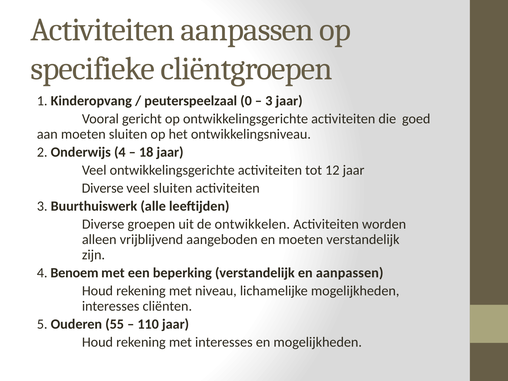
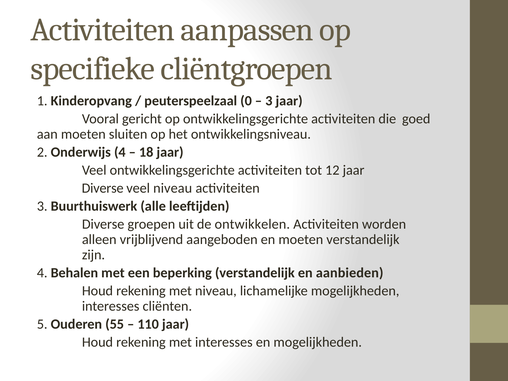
veel sluiten: sluiten -> niveau (173, 188)
Benoem: Benoem -> Behalen (74, 273)
en aanpassen: aanpassen -> aanbieden (350, 273)
